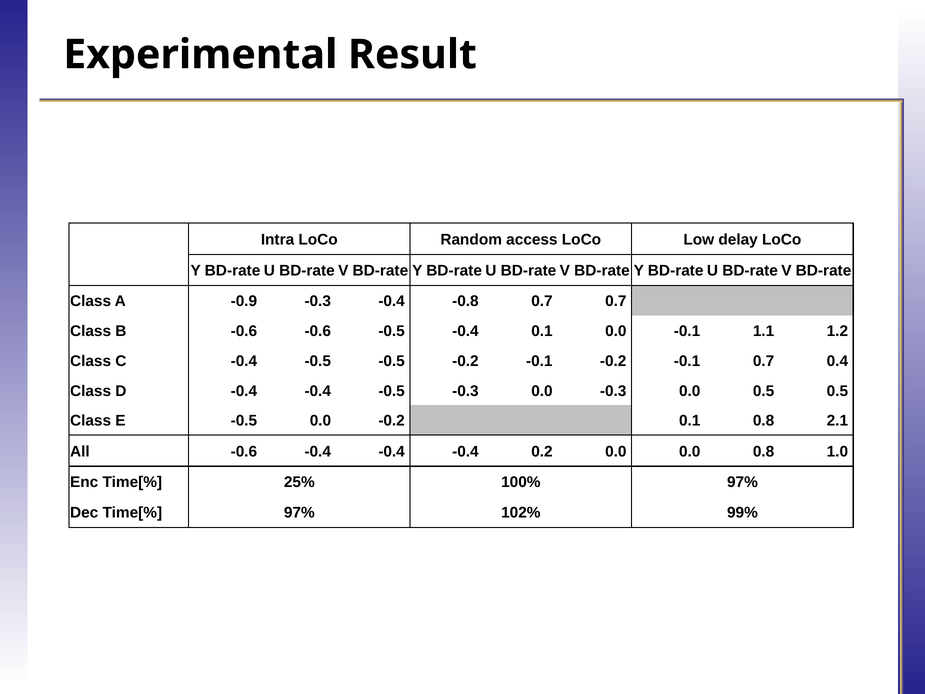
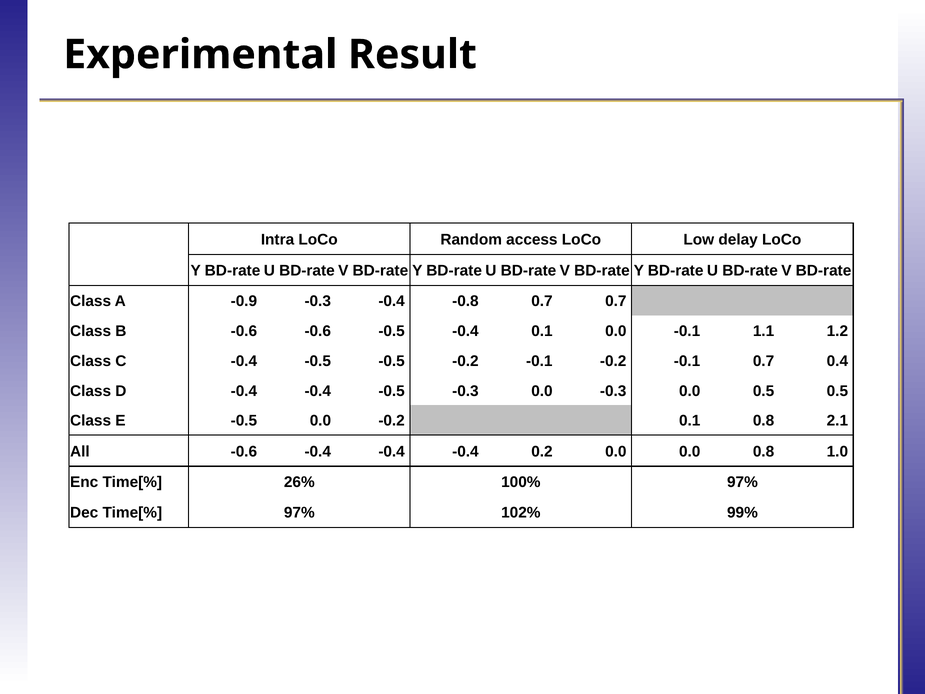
25%: 25% -> 26% (299, 482)
